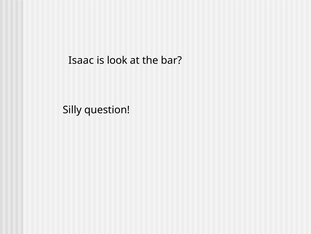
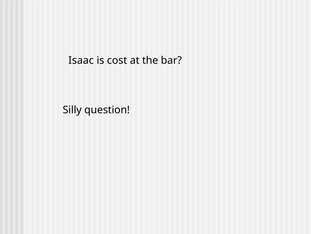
look: look -> cost (117, 60)
